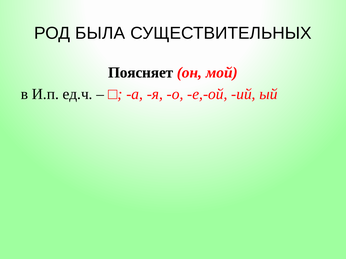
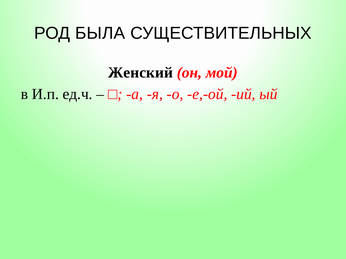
Поясняет: Поясняет -> Женский (141, 73)
